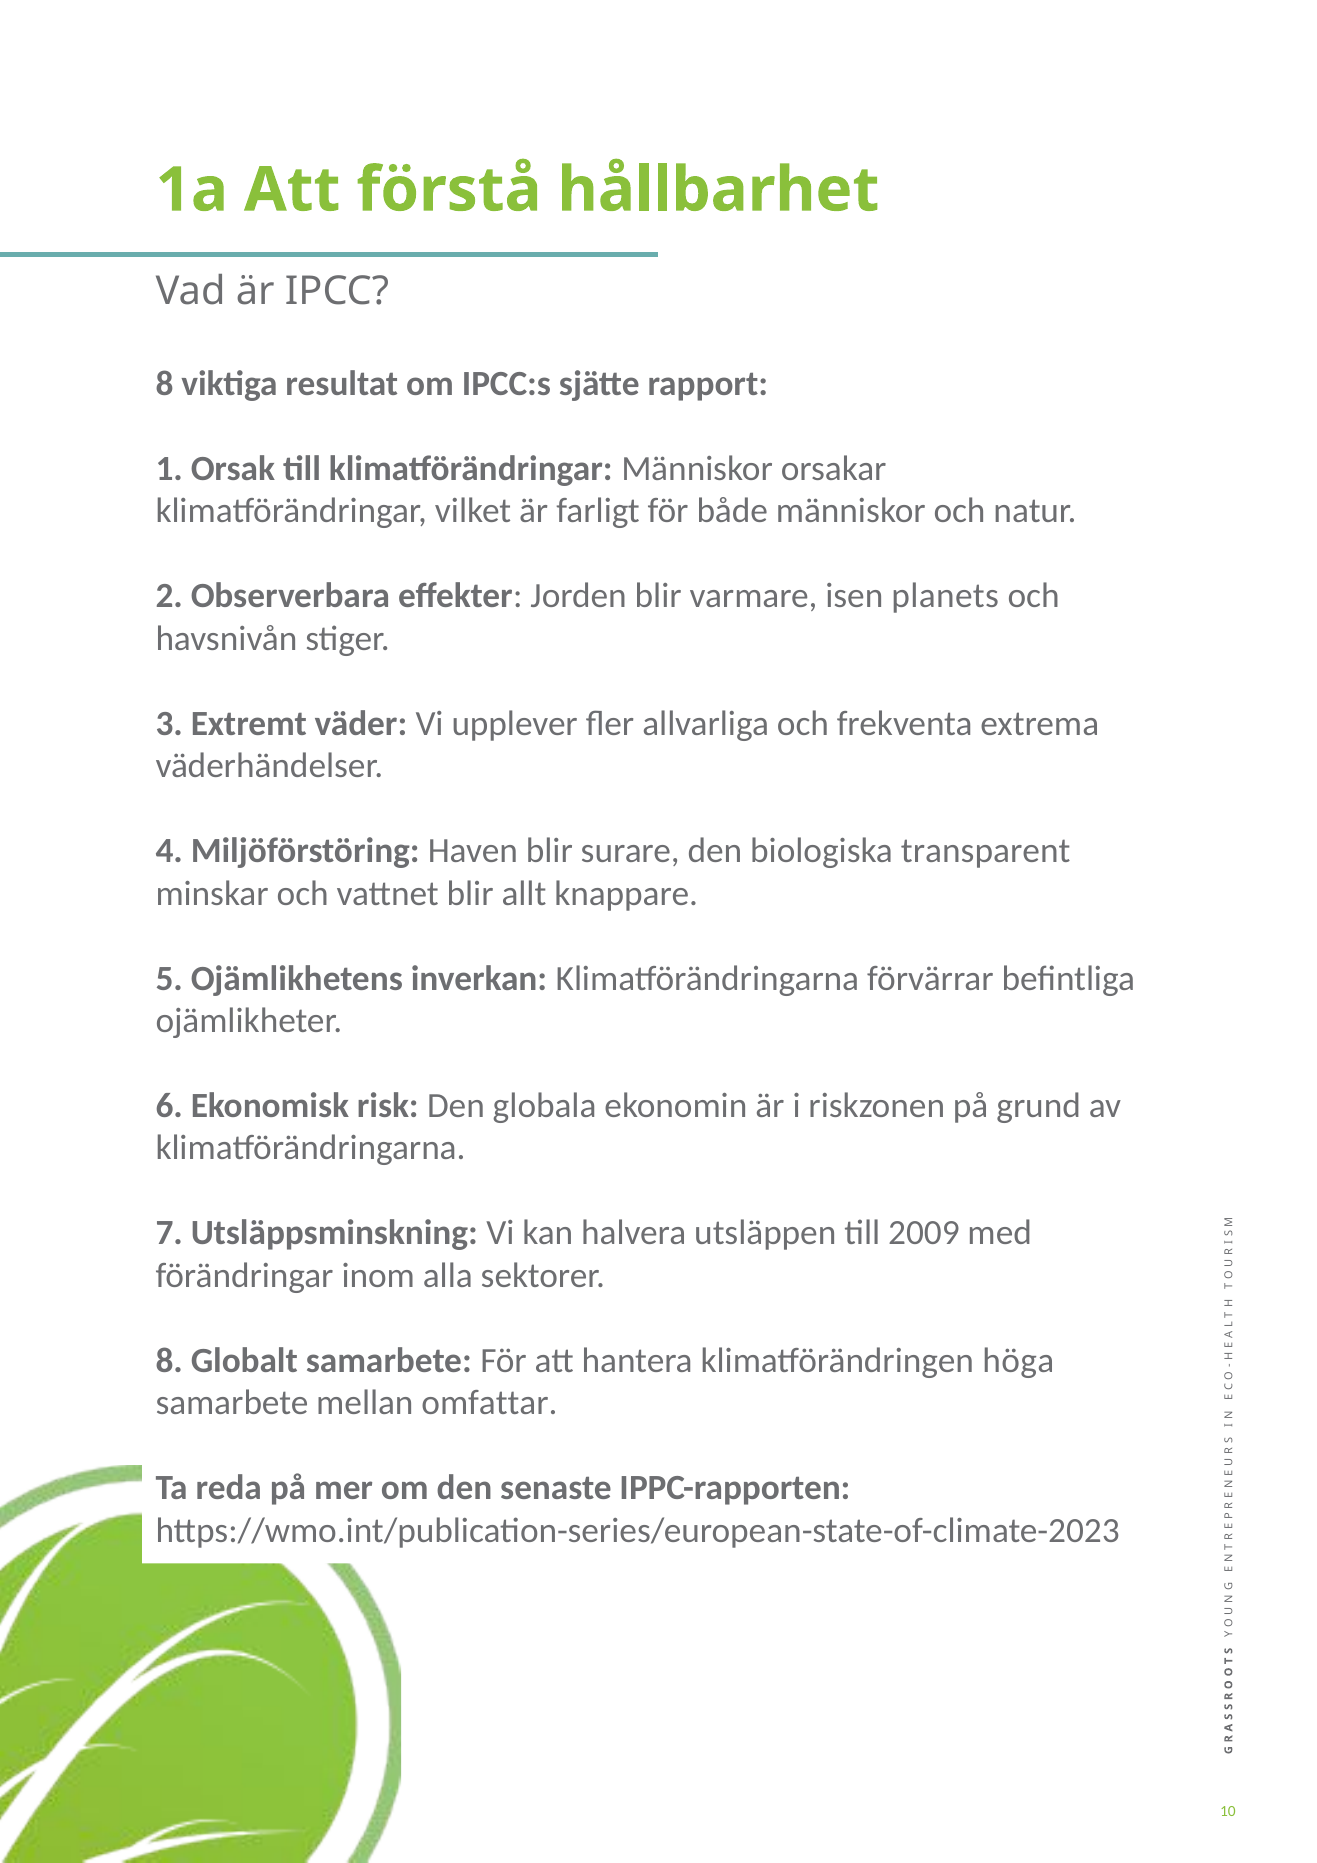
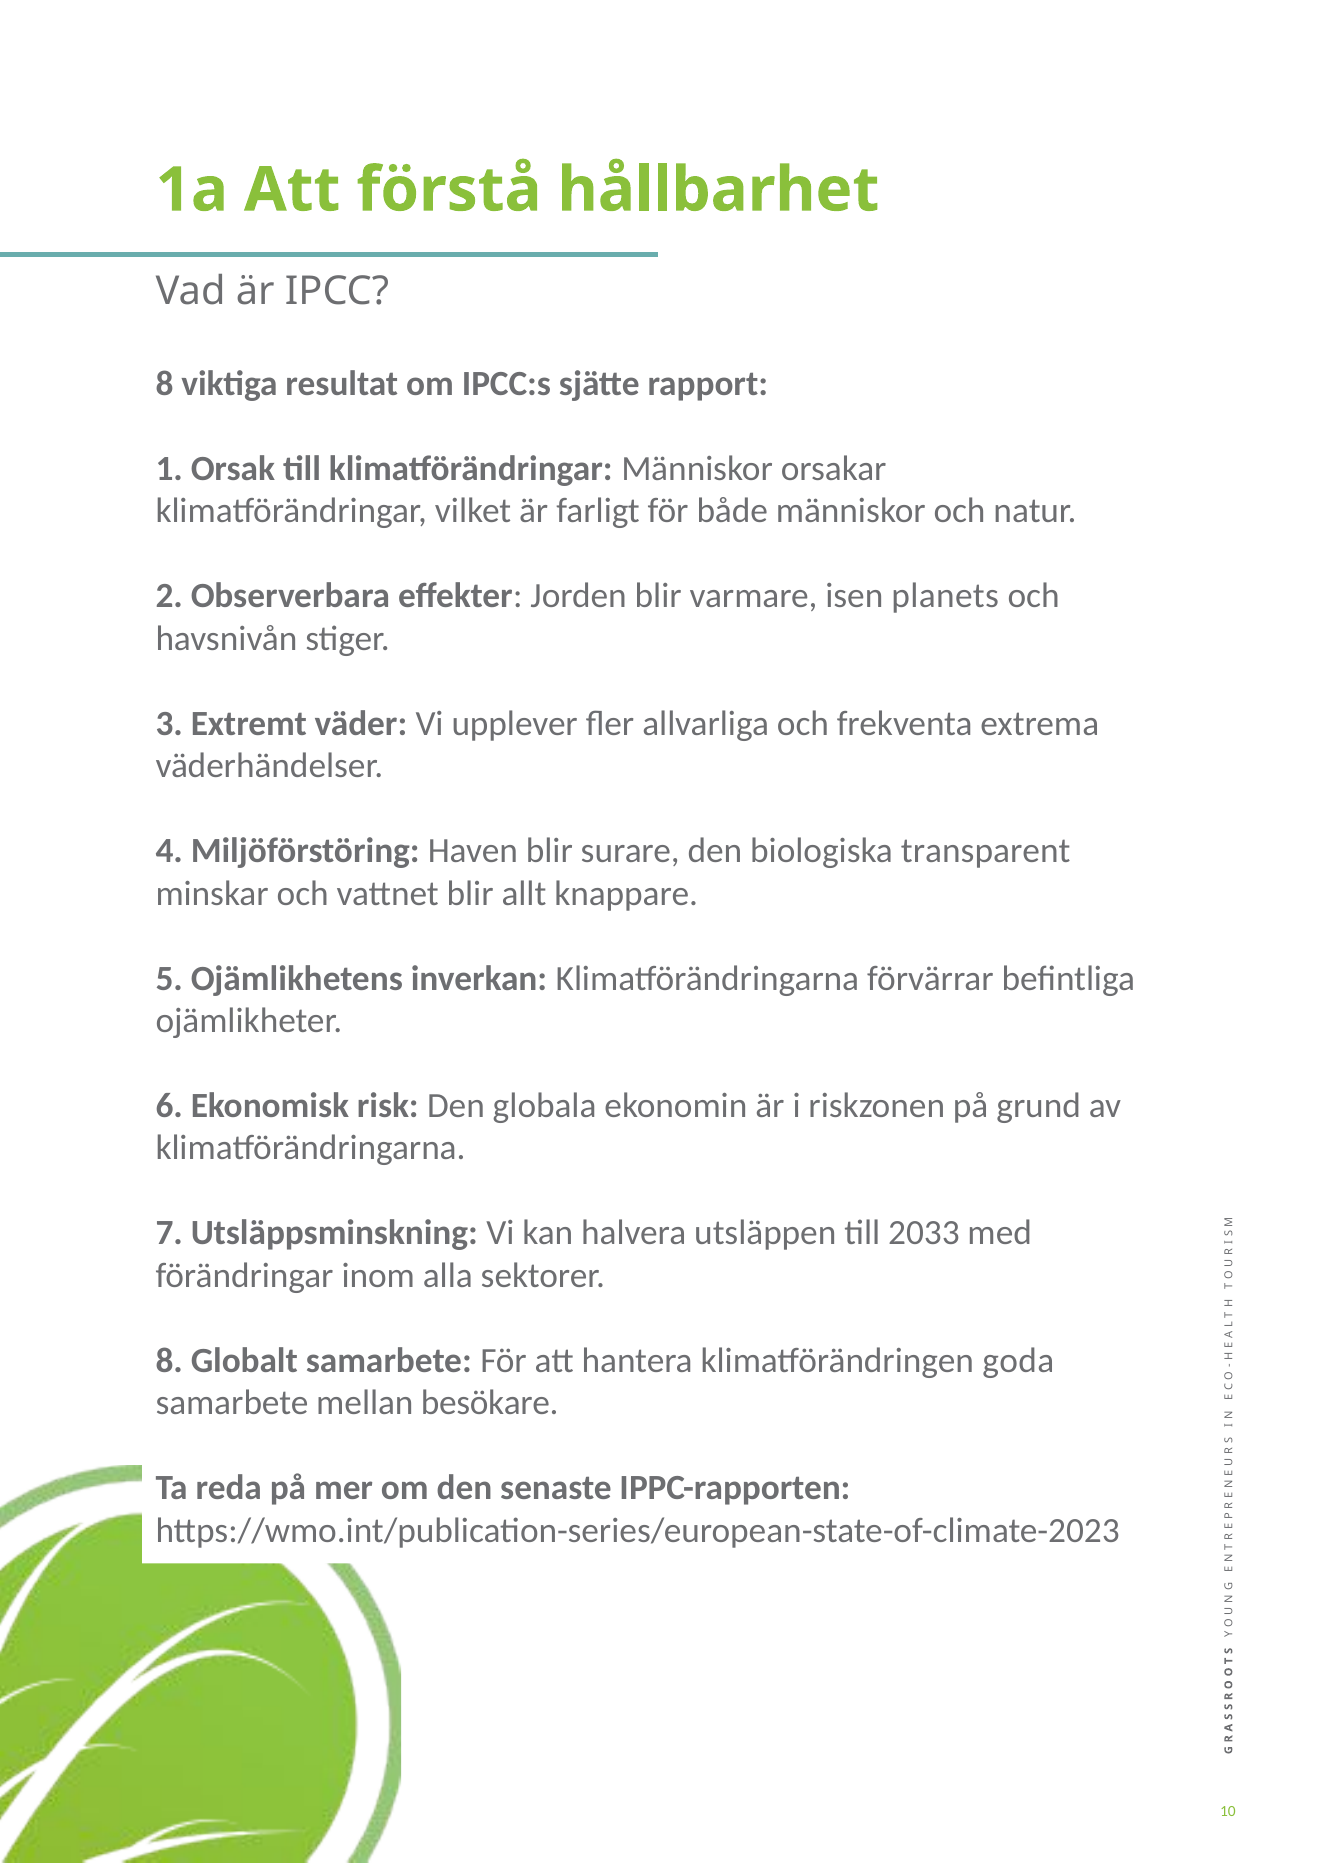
2009: 2009 -> 2033 (924, 1233)
höga: höga -> goda (1018, 1360)
omfattar: omfattar -> besökare (490, 1403)
